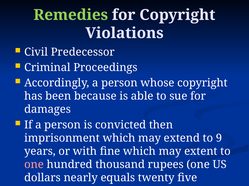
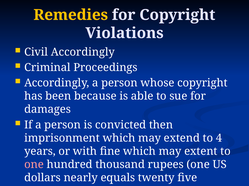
Remedies colour: light green -> yellow (71, 15)
Civil Predecessor: Predecessor -> Accordingly (83, 52)
9: 9 -> 4 (219, 139)
